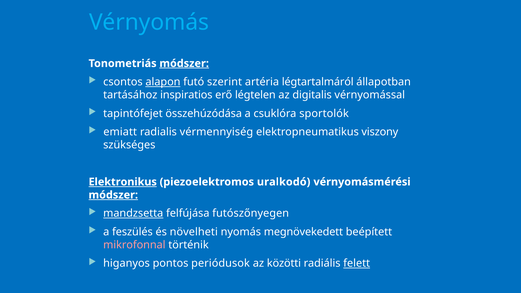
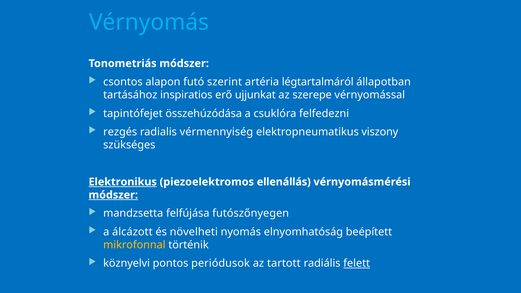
módszer underline: present -> none (184, 63)
alapon underline: present -> none (163, 82)
légtelen: légtelen -> ujjunkat (255, 95)
digitalis: digitalis -> szerepe (312, 95)
sportolók: sportolók -> felfedezni (324, 113)
emiatt: emiatt -> rezgés (120, 132)
uralkodó: uralkodó -> ellenállás (284, 182)
mandzsetta underline: present -> none (133, 213)
feszülés: feszülés -> álcázott (132, 232)
megnövekedett: megnövekedett -> elnyomhatóság (303, 232)
mikrofonnal colour: pink -> yellow (134, 245)
higanyos: higanyos -> köznyelvi (127, 263)
közötti: közötti -> tartott (284, 263)
